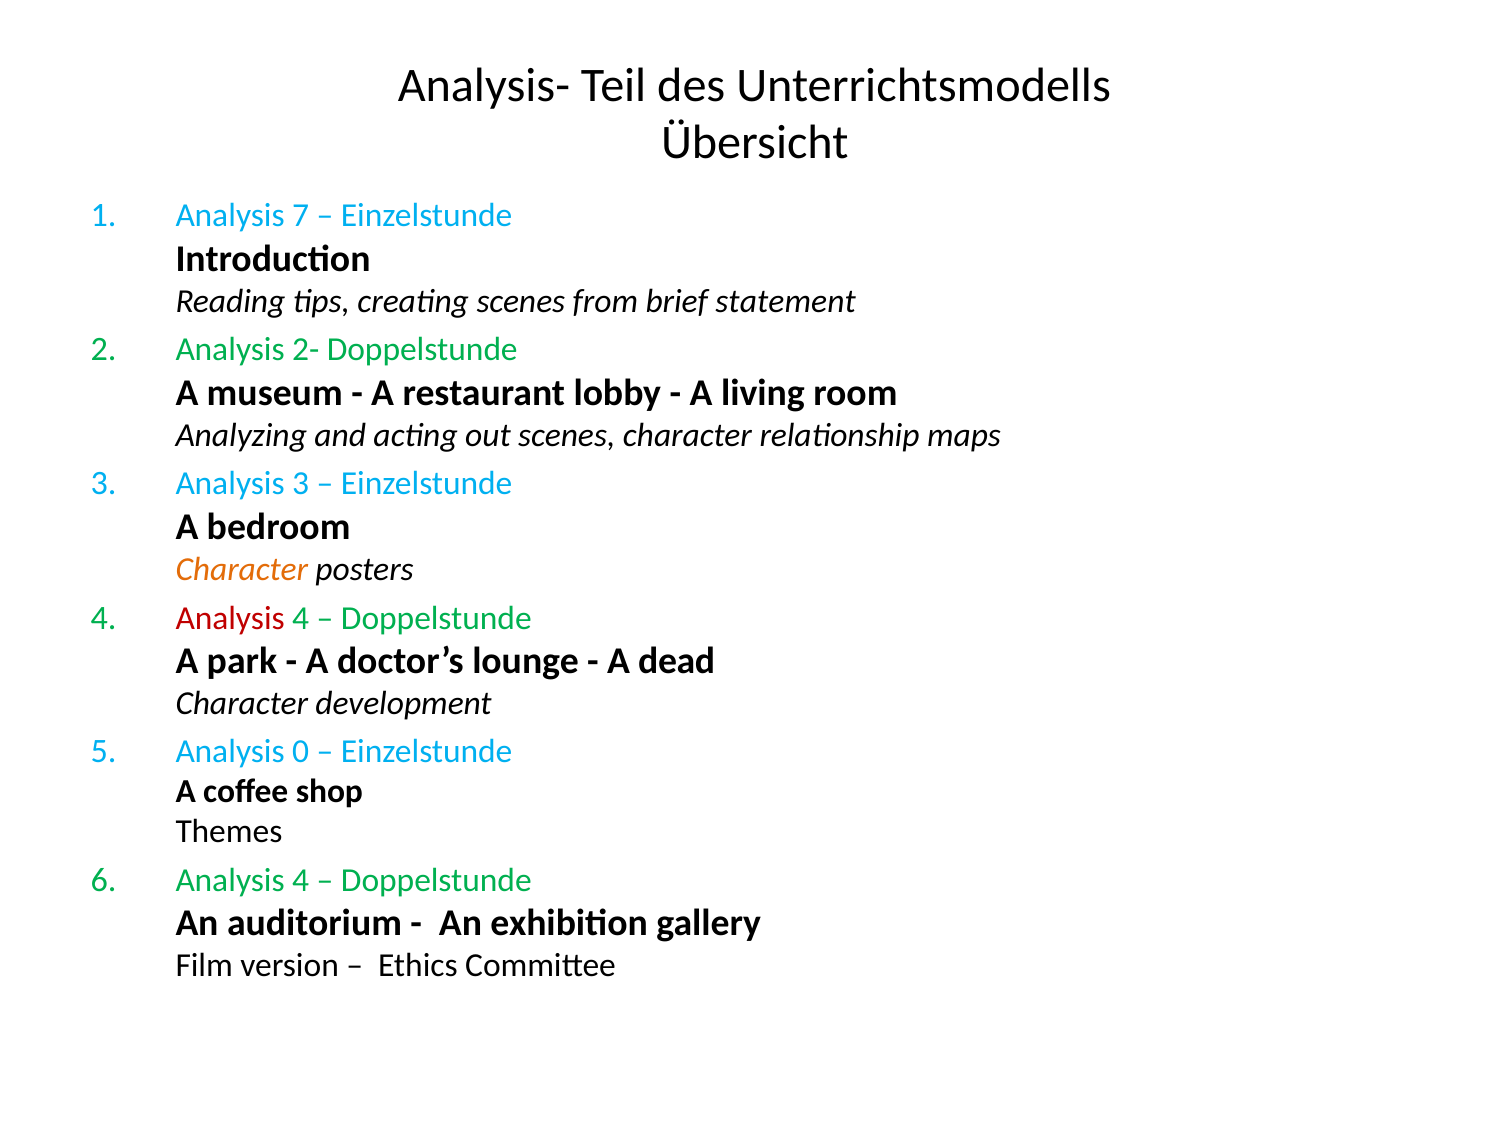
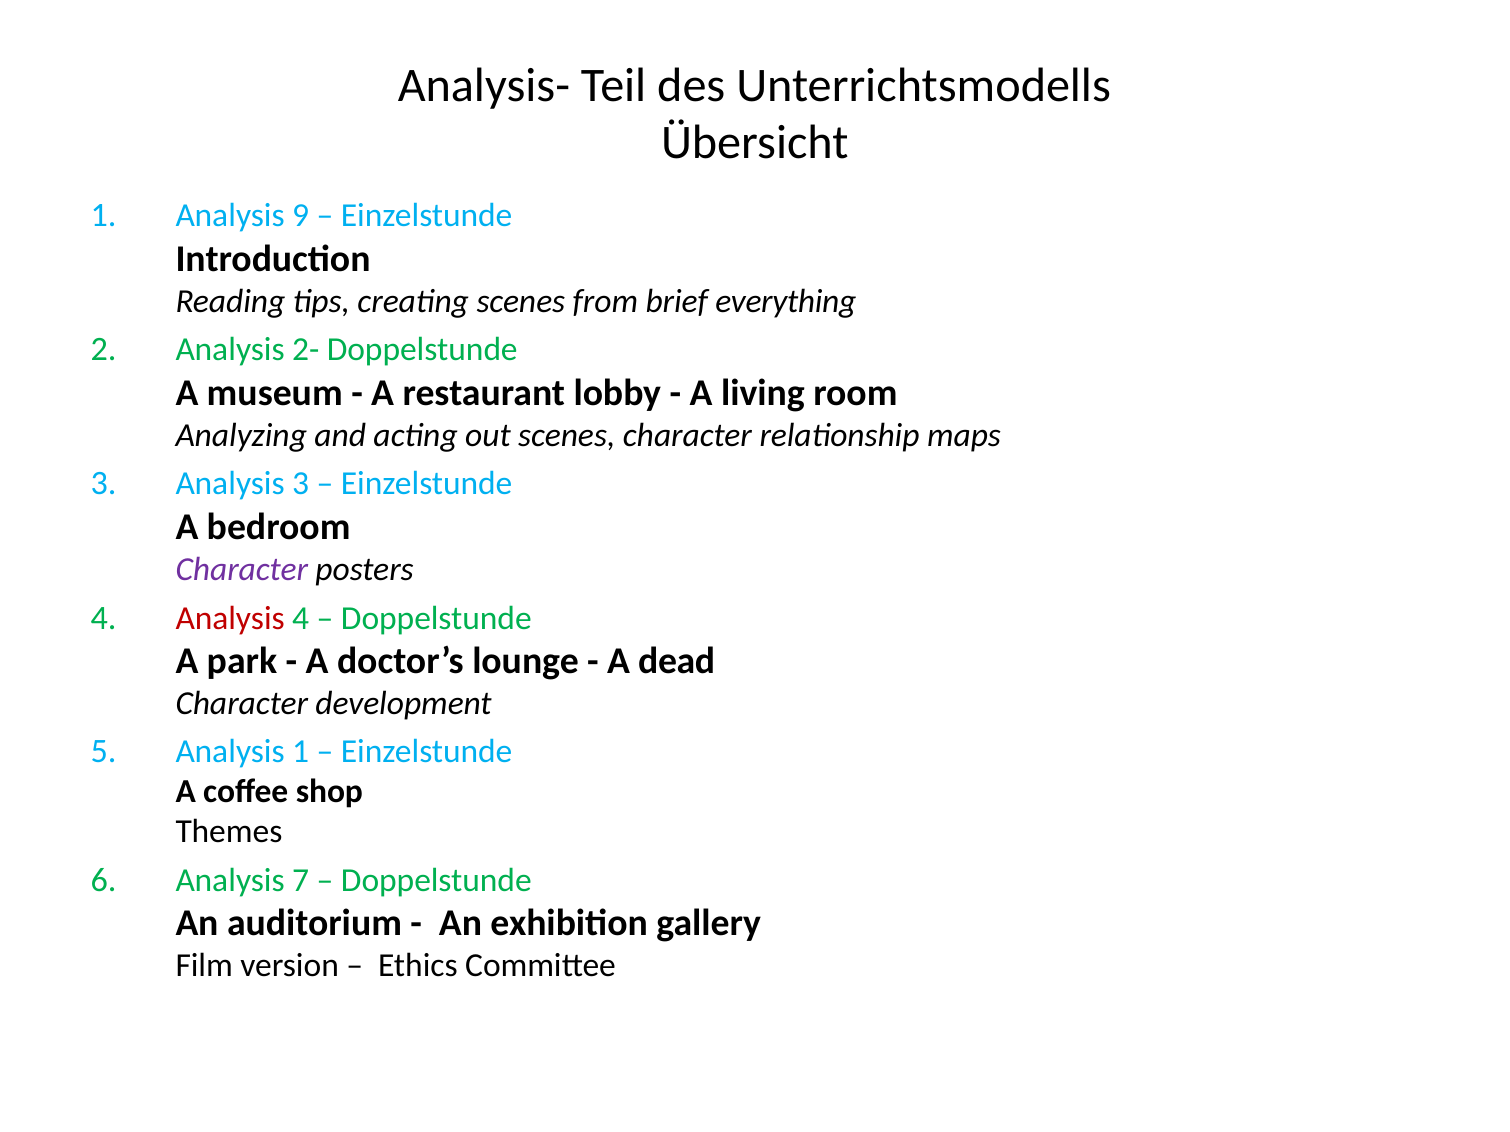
7: 7 -> 9 (301, 216)
statement: statement -> everything (786, 301)
Character colour: orange -> purple (242, 570)
Analysis 0: 0 -> 1 (301, 752)
6 Analysis 4: 4 -> 7 (301, 881)
